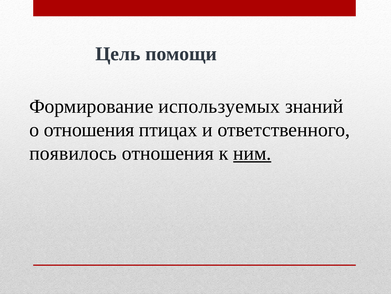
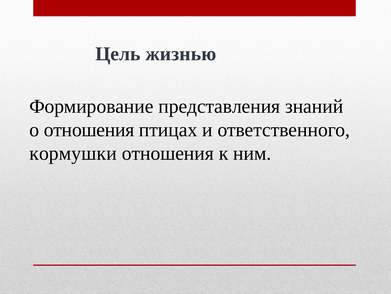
помощи: помощи -> жизнью (181, 54)
используемых: используемых -> представления (219, 106)
появилось: появилось -> кормушки (73, 153)
ним underline: present -> none (252, 153)
